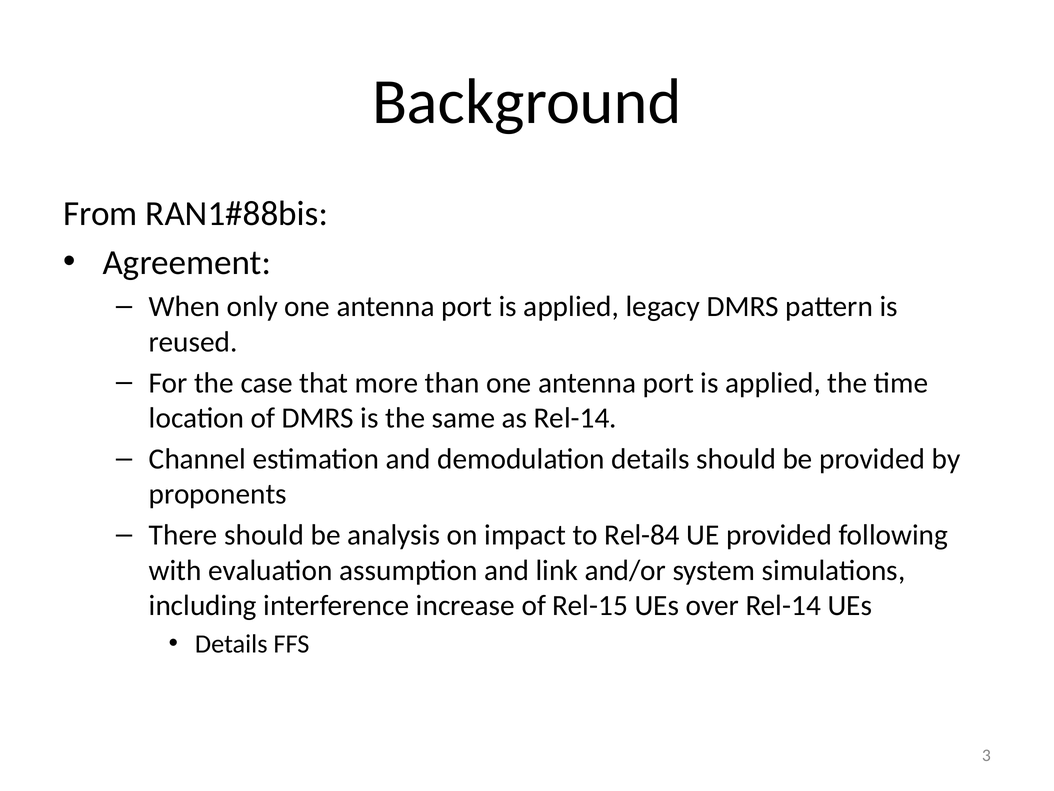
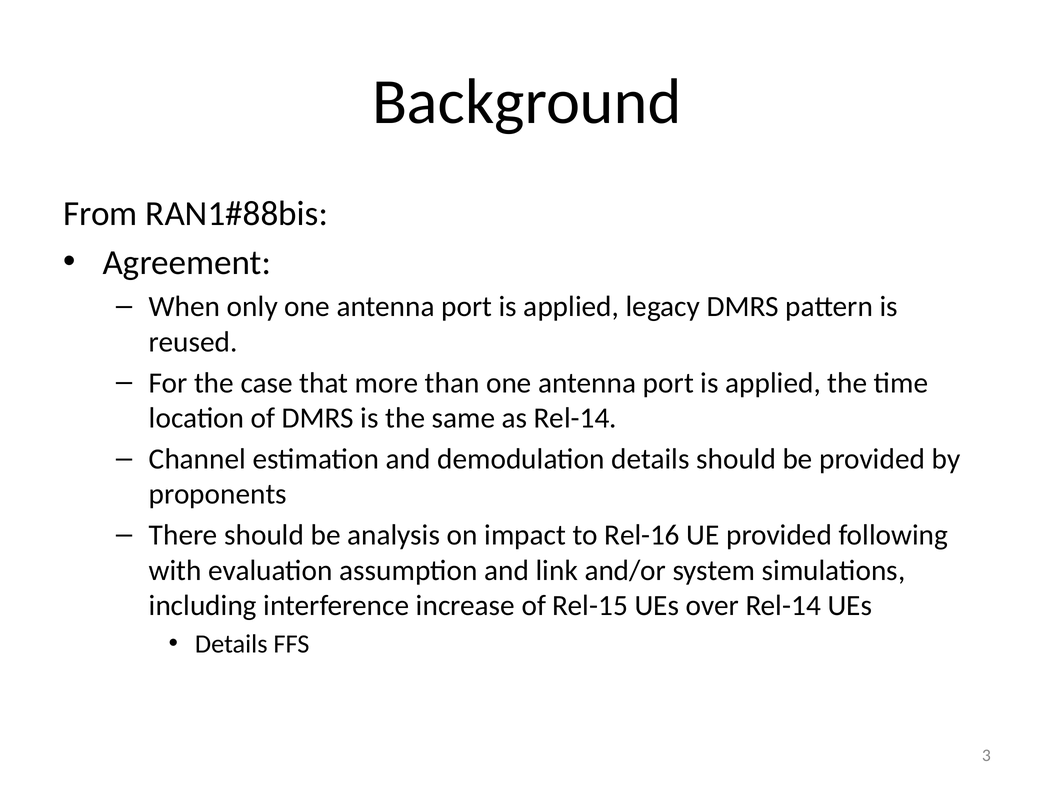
Rel-84: Rel-84 -> Rel-16 (642, 535)
